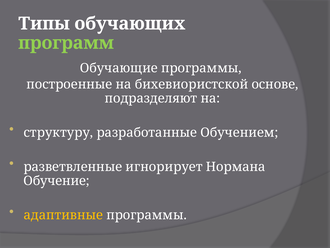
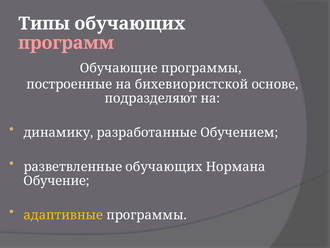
программ colour: light green -> pink (66, 43)
структуру: структуру -> динамику (58, 132)
разветвленные игнорирует: игнорирует -> обучающих (164, 167)
